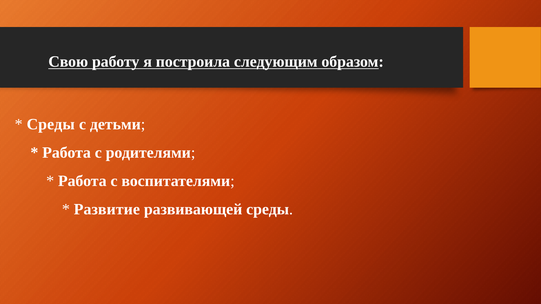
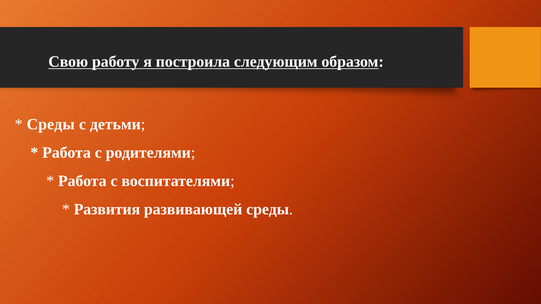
Развитие: Развитие -> Развития (107, 210)
